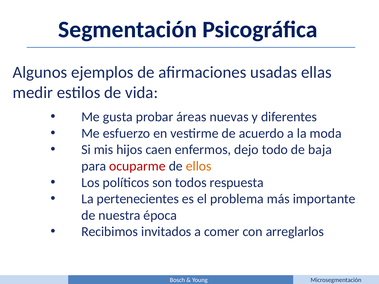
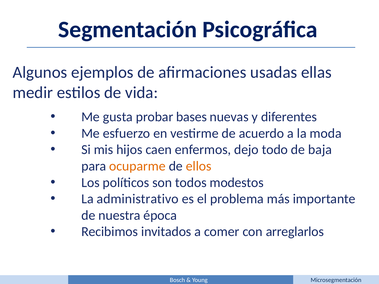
áreas: áreas -> bases (192, 117)
ocuparme colour: red -> orange (137, 166)
respuesta: respuesta -> modestos (237, 183)
pertenecientes: pertenecientes -> administrativo (138, 199)
